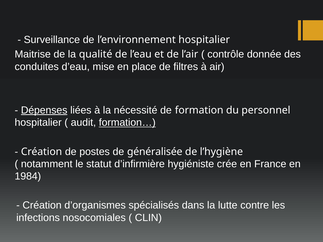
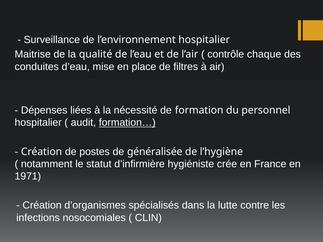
donnée: donnée -> chaque (264, 54)
Dépenses underline: present -> none (44, 110)
1984: 1984 -> 1971 (28, 177)
